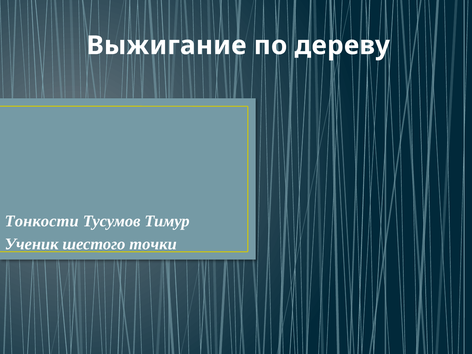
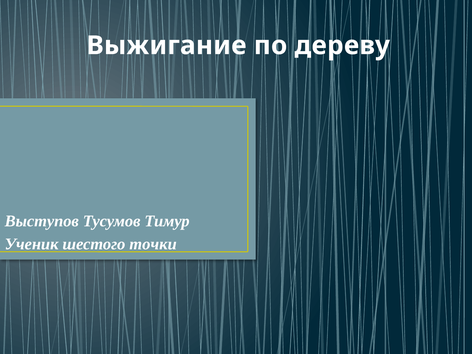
Тонкости: Тонкости -> Выступов (42, 221)
